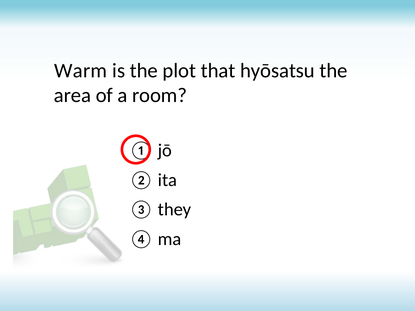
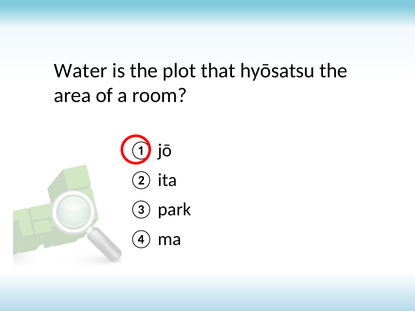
Warm: Warm -> Water (81, 71)
they: they -> park (175, 210)
